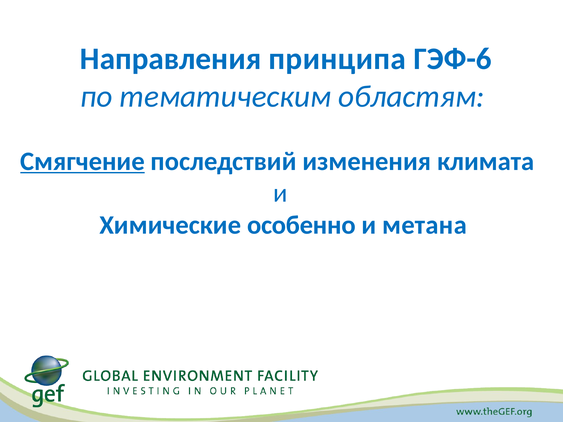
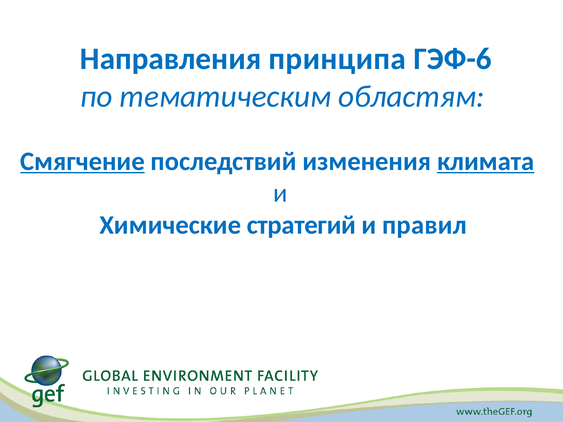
климата underline: none -> present (486, 161)
особенно: особенно -> стратегий (301, 225)
метана: метана -> правил (424, 225)
